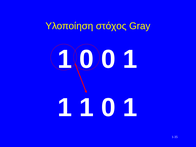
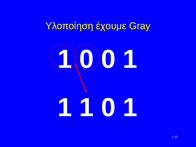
στόχος: στόχος -> έχουμε (111, 26)
